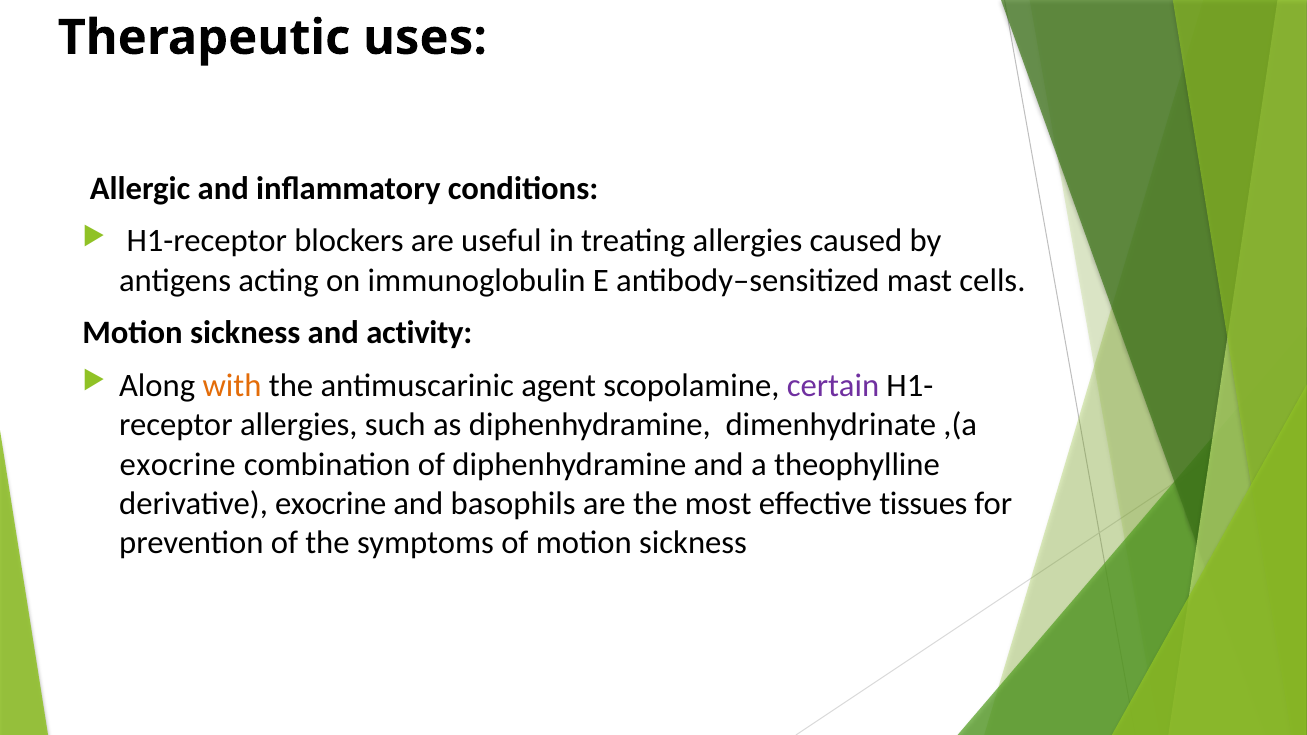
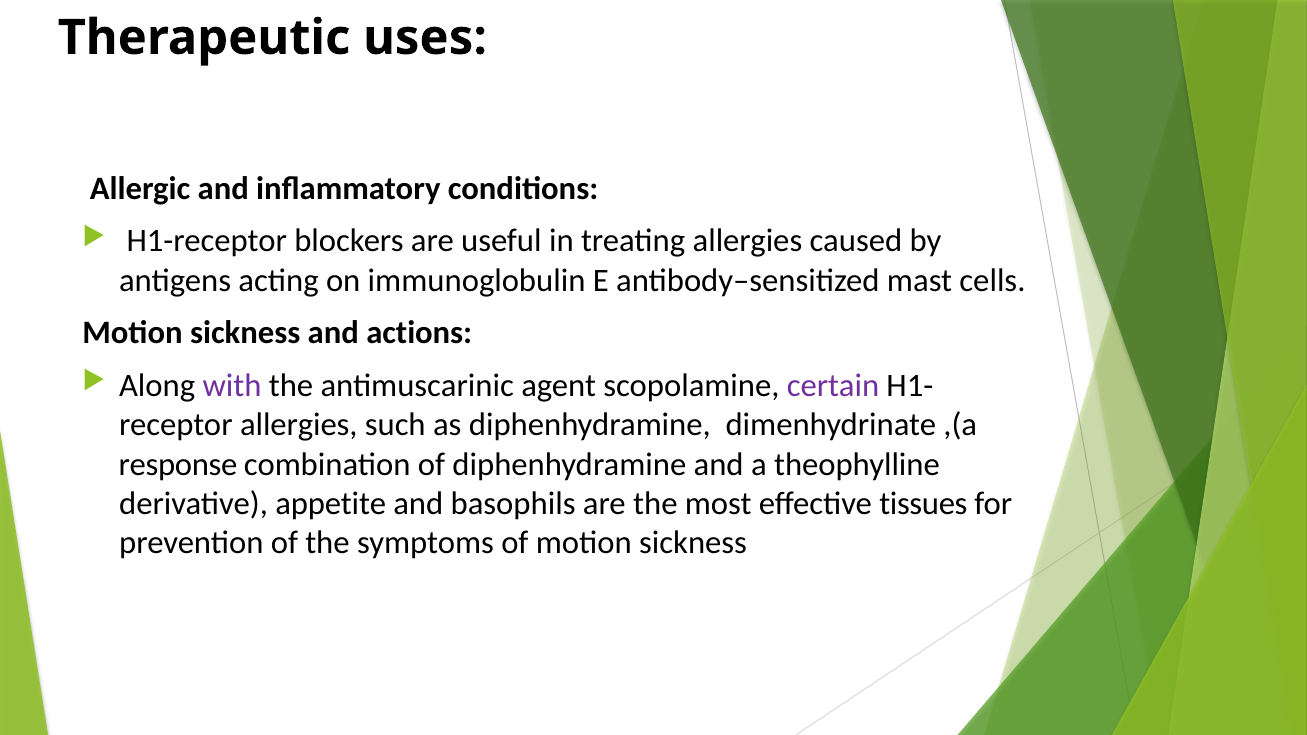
activity: activity -> actions (419, 333)
with colour: orange -> purple (232, 386)
exocrine: exocrine -> response (178, 464)
derivative exocrine: exocrine -> appetite (331, 504)
